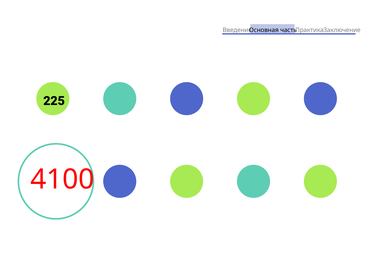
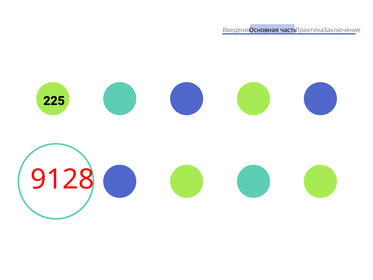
4100: 4100 -> 9128 (62, 179)
